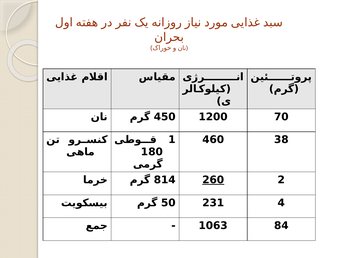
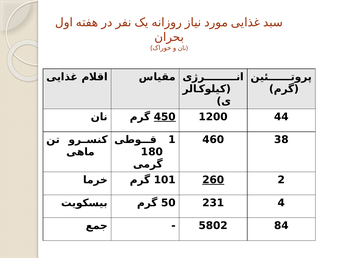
450 underline: none -> present (165, 117)
70: 70 -> 44 (281, 117)
814: 814 -> 101 (165, 180)
1063: 1063 -> 5802 (213, 226)
